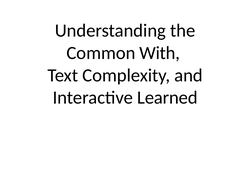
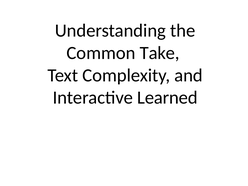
With: With -> Take (160, 53)
